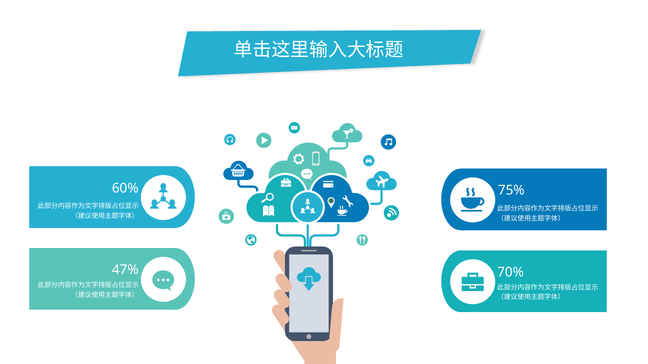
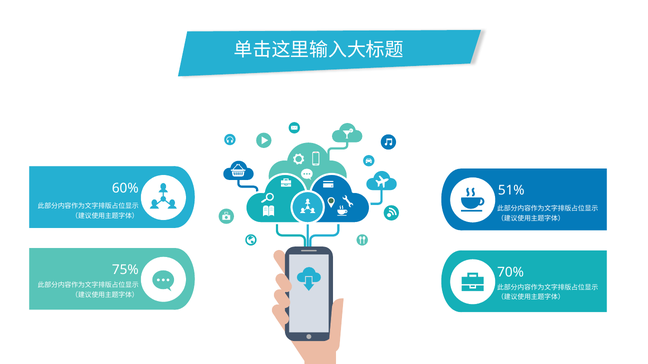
75%: 75% -> 51% (511, 191)
47%: 47% -> 75% (125, 270)
